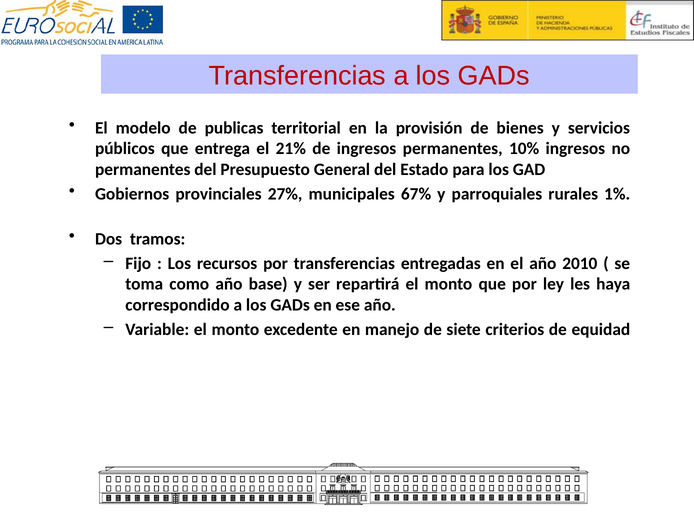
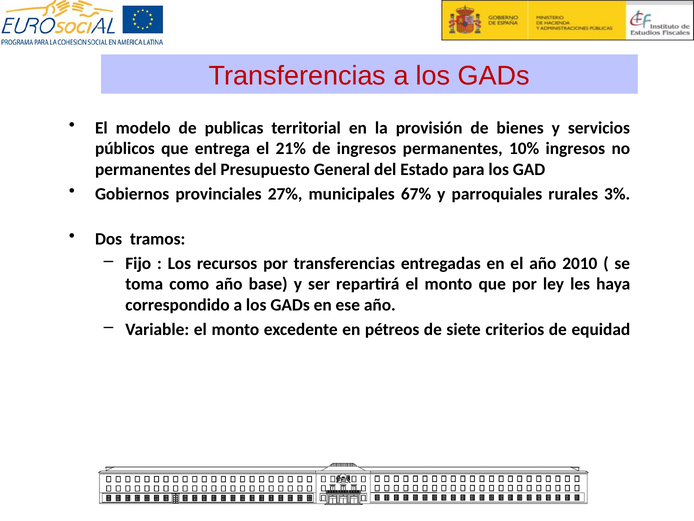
1%: 1% -> 3% (617, 194)
manejo: manejo -> pétreos (392, 329)
